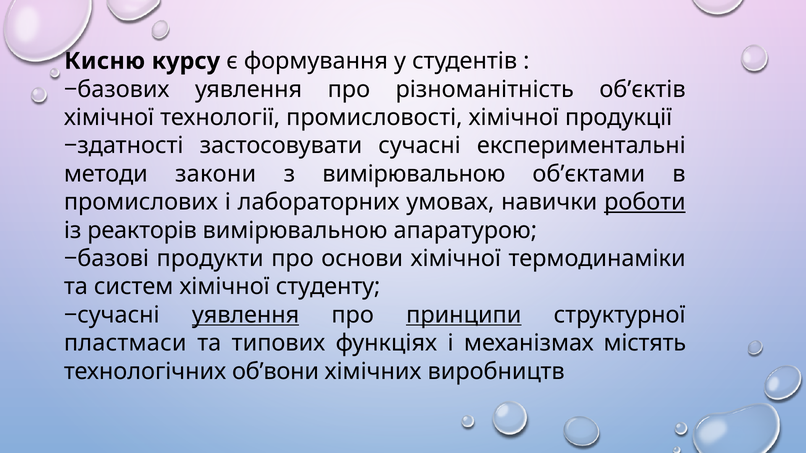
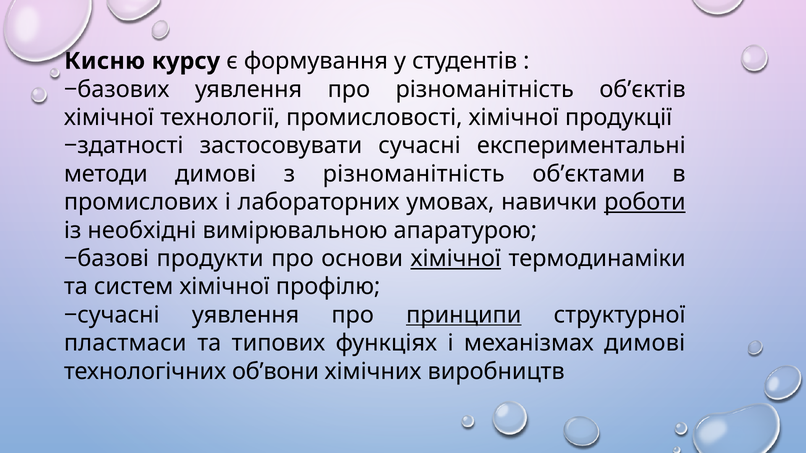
методи закони: закони -> димові (216, 174)
з вимірювальною: вимірювальною -> різноманітність (414, 174)
реакторів: реакторів -> необхідні (142, 230)
хімічної underline: none -> present (456, 259)
студенту: студенту -> профілю (328, 287)
уявлення underline: present -> none (246, 315)
механізмах містять: містять -> димові (645, 343)
